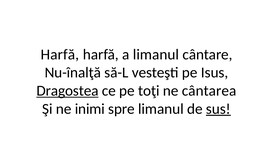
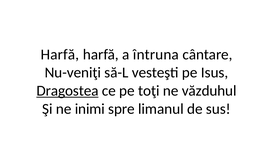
a limanul: limanul -> întruna (156, 55)
Nu-înalţă: Nu-înalţă -> Nu-veniţi (73, 73)
cântarea: cântarea -> văzduhul (209, 91)
sus underline: present -> none (218, 109)
